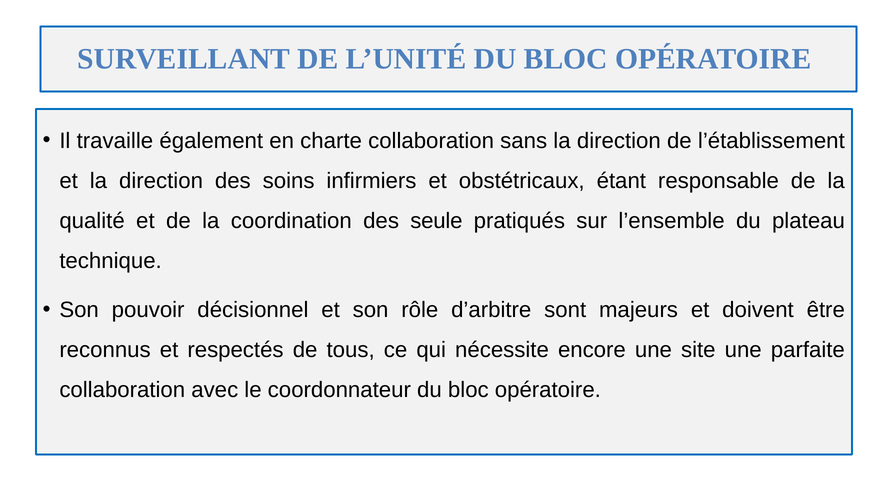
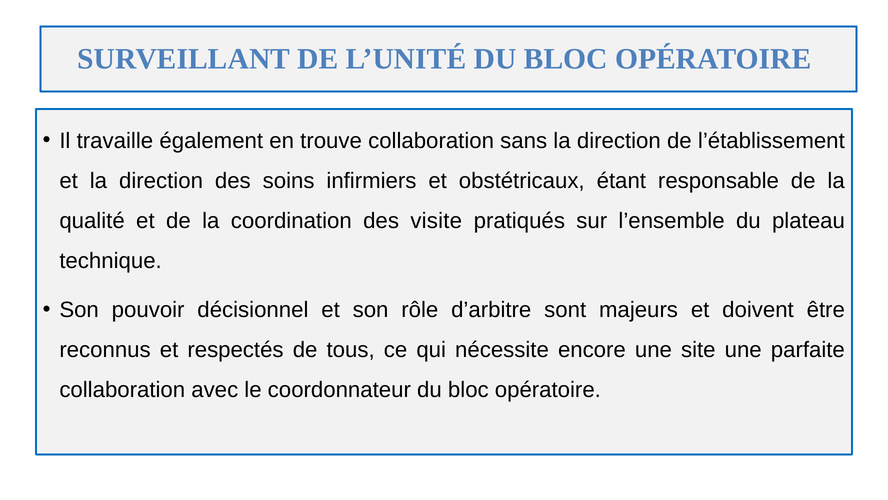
charte: charte -> trouve (331, 141)
seule: seule -> visite (436, 221)
